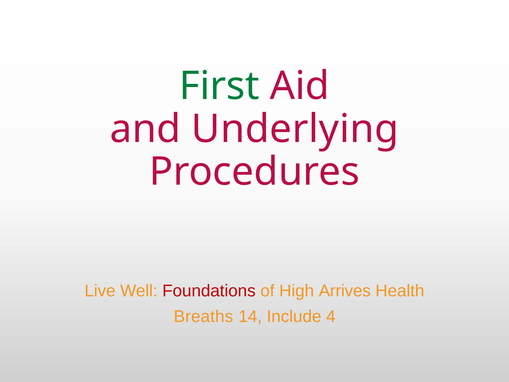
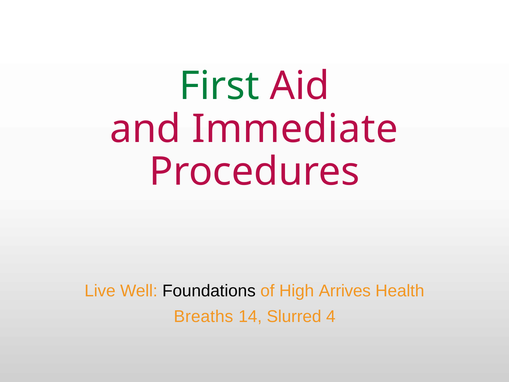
Underlying: Underlying -> Immediate (295, 129)
Foundations colour: red -> black (209, 291)
Include: Include -> Slurred (294, 316)
